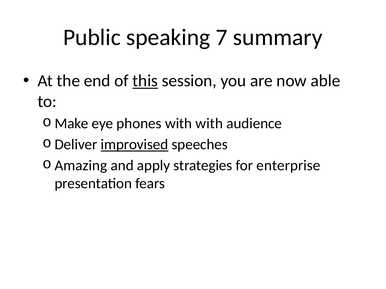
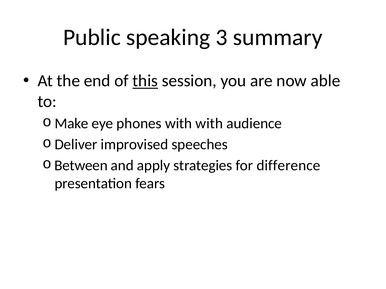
7: 7 -> 3 (222, 37)
improvised underline: present -> none (135, 145)
Amazing: Amazing -> Between (81, 166)
enterprise: enterprise -> difference (288, 166)
